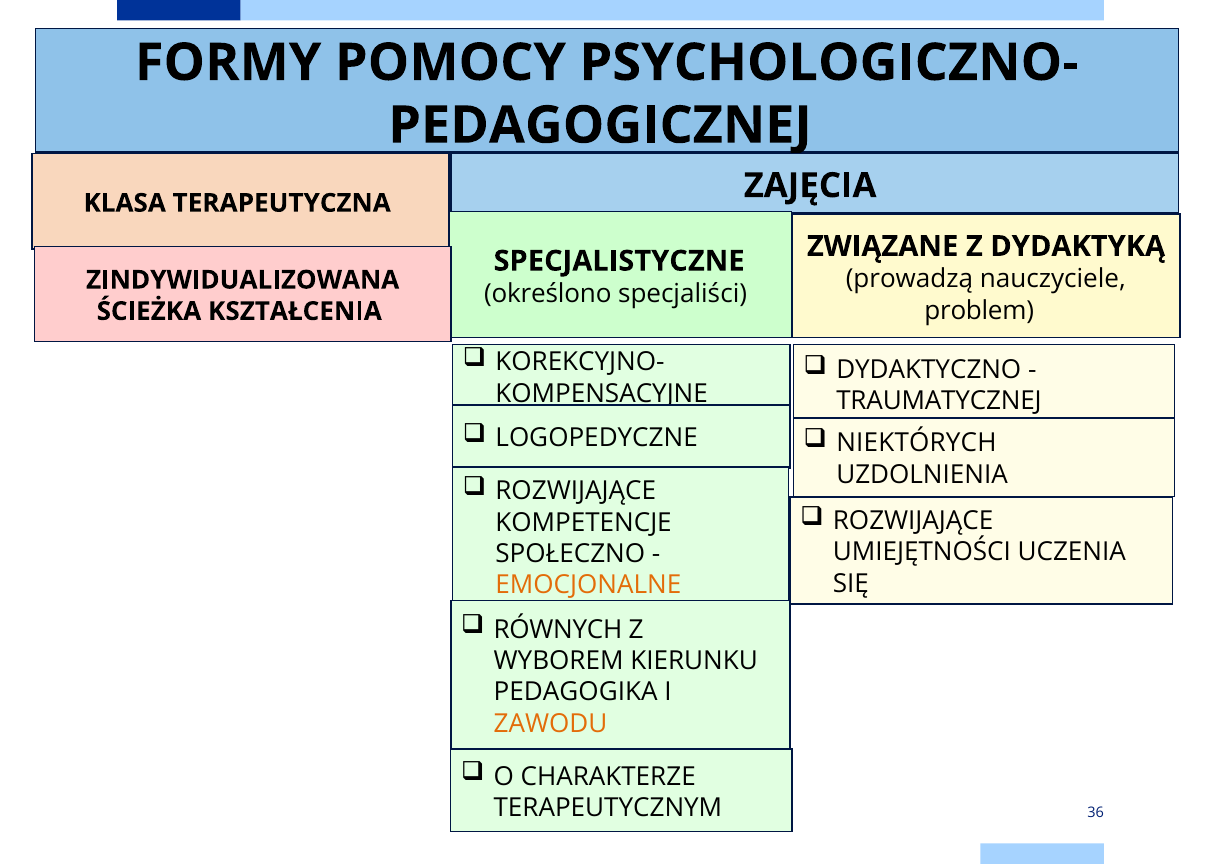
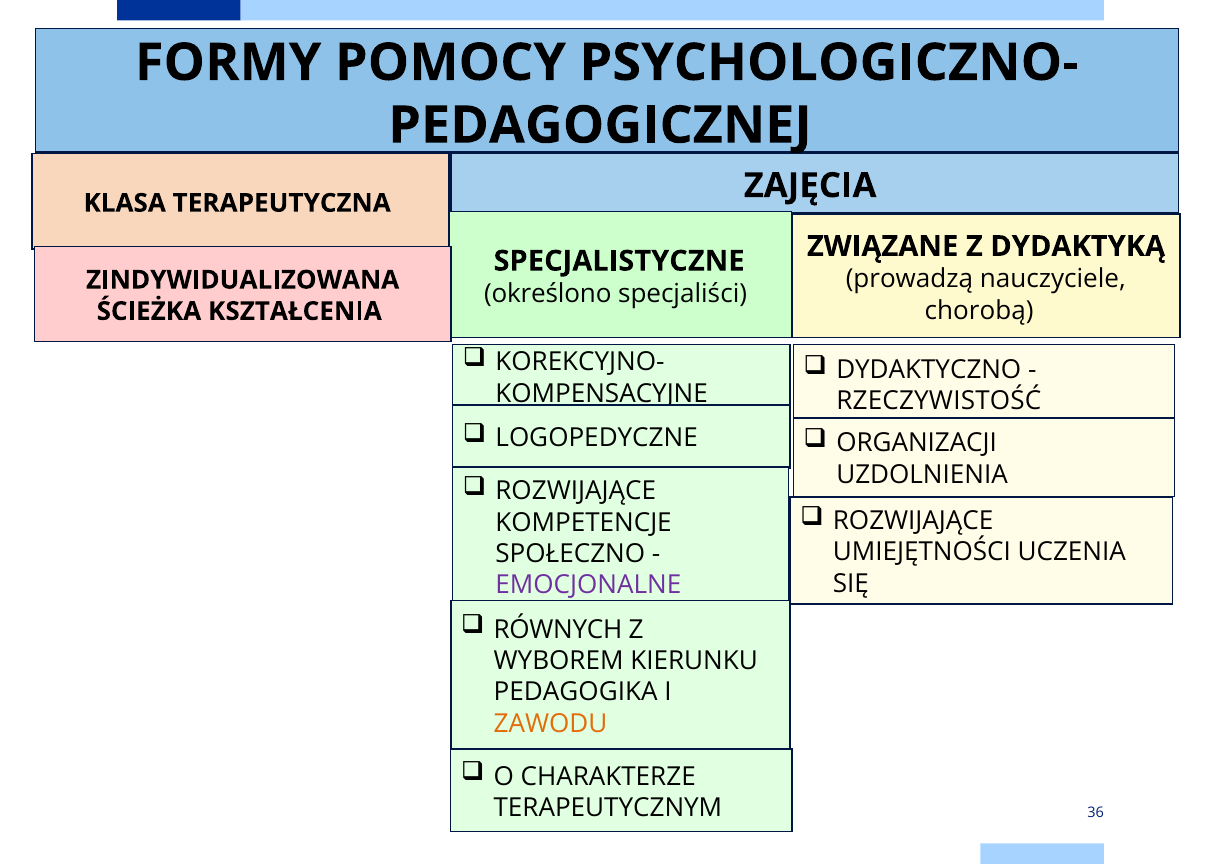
problem: problem -> chorobą (979, 310)
TRAUMATYCZNEJ: TRAUMATYCZNEJ -> RZECZYWISTOŚĆ (939, 401)
NIEKTÓRYCH: NIEKTÓRYCH -> ORGANIZACJI (917, 443)
EMOCJONALNE colour: orange -> purple (588, 585)
